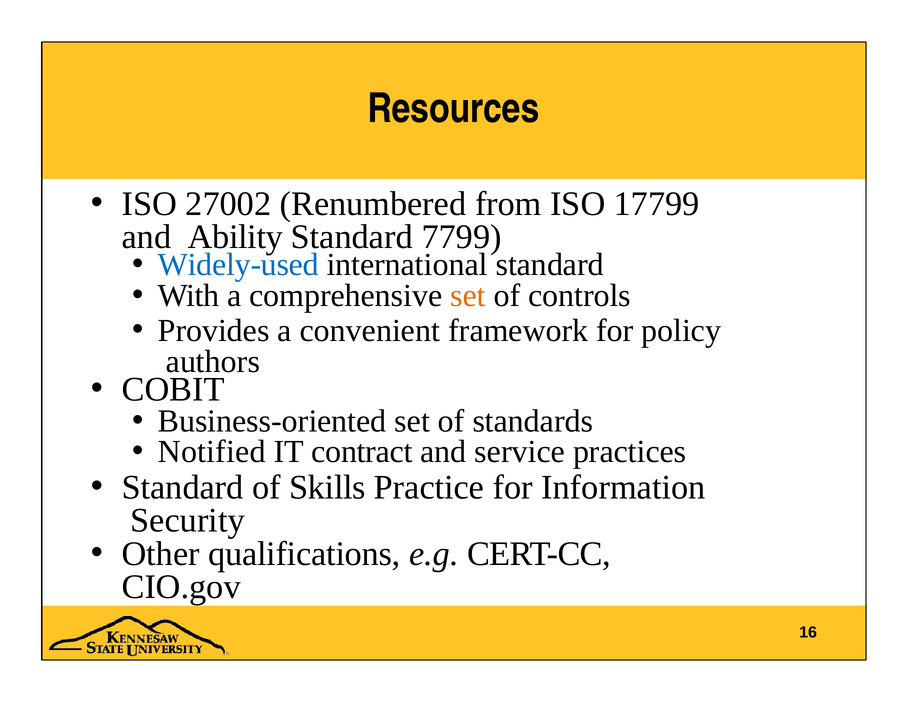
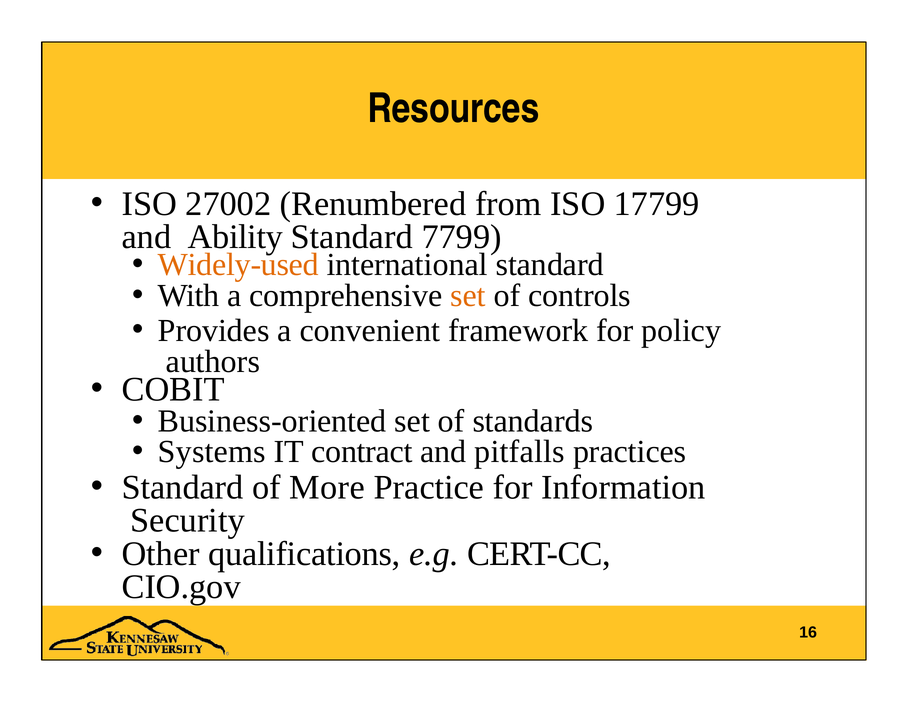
Widely-used colour: blue -> orange (238, 265)
Notified: Notified -> Systems (212, 452)
service: service -> pitfalls (520, 452)
Skills: Skills -> More (327, 487)
